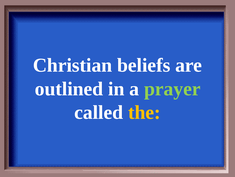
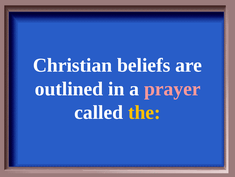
prayer colour: light green -> pink (172, 89)
